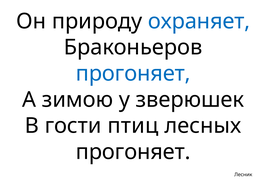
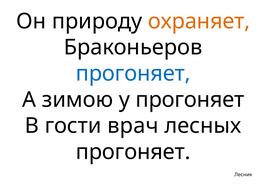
охраняет colour: blue -> orange (199, 21)
у зверюшек: зверюшек -> прогоняет (190, 100)
птиц: птиц -> врач (133, 126)
